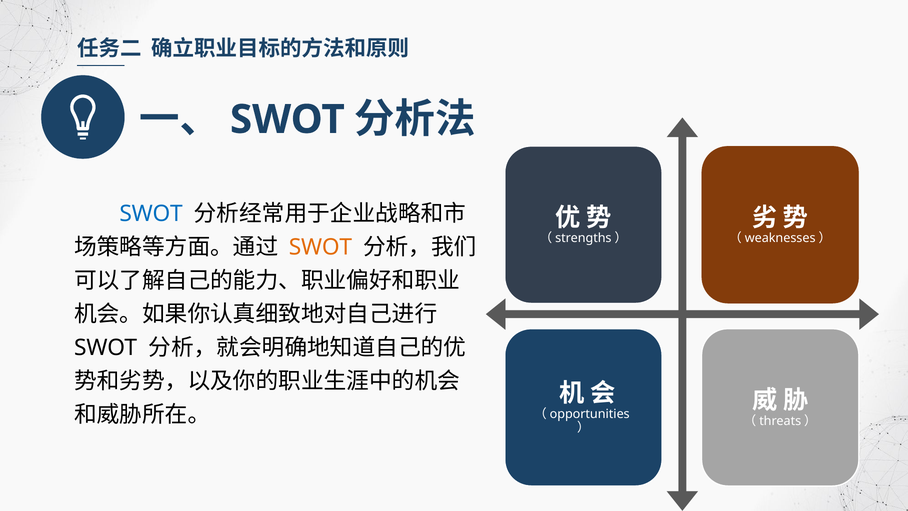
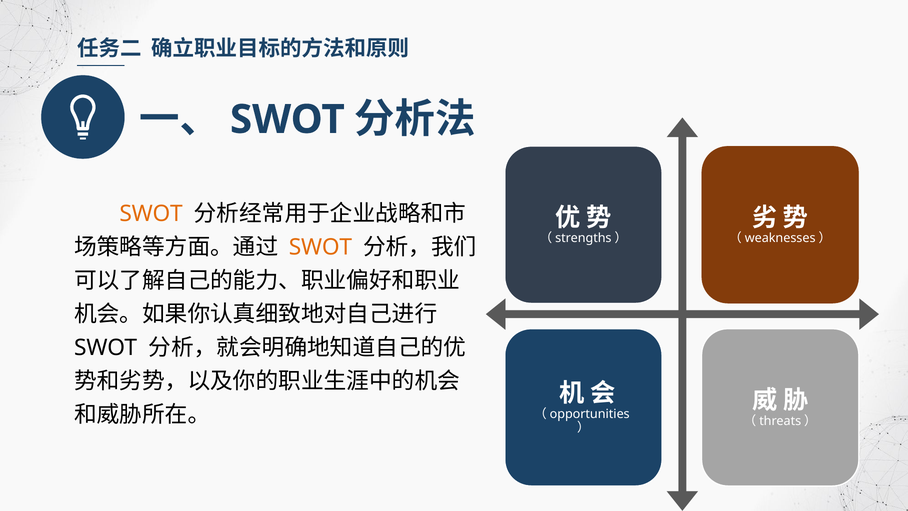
SWOT colour: blue -> orange (151, 214)
